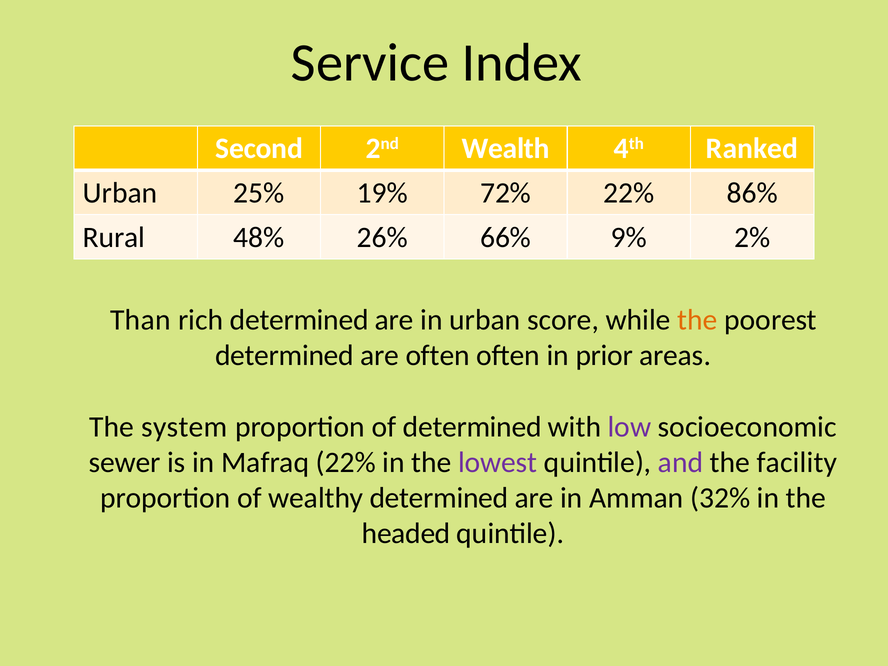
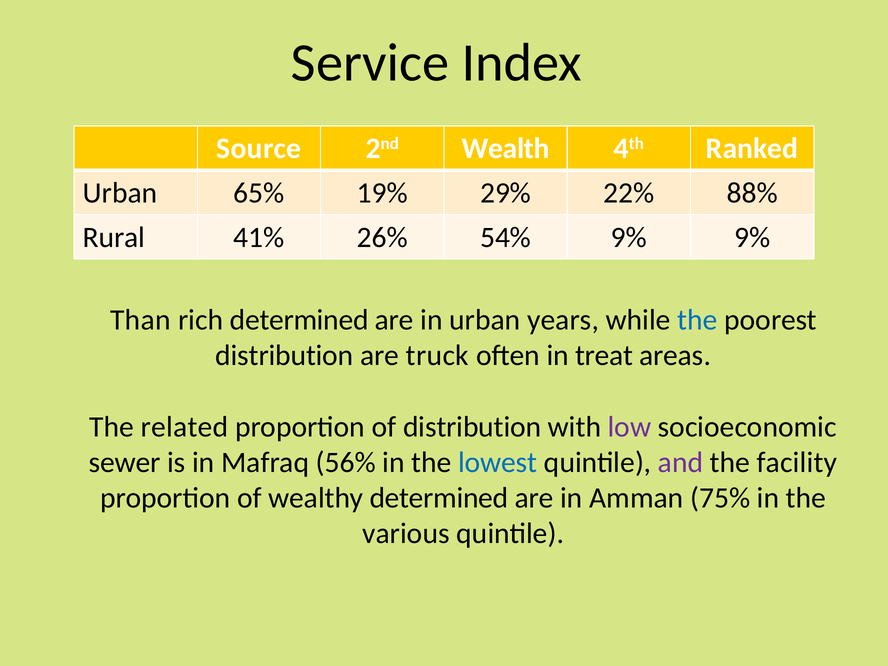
Second: Second -> Source (259, 149)
25%: 25% -> 65% (259, 193)
72%: 72% -> 29% (506, 193)
86%: 86% -> 88% (752, 193)
48%: 48% -> 41% (259, 237)
66%: 66% -> 54% (506, 237)
9% 2%: 2% -> 9% (752, 237)
score: score -> years (563, 320)
the colour: orange -> blue (697, 320)
determined: determined -> distribution (284, 356)
are often: often -> truck (437, 356)
prior: prior -> treat (604, 356)
system: system -> related (184, 427)
of determined: determined -> distribution (472, 427)
Mafraq 22%: 22% -> 56% (346, 462)
lowest colour: purple -> blue (498, 462)
32%: 32% -> 75% (720, 498)
headed: headed -> various (406, 533)
